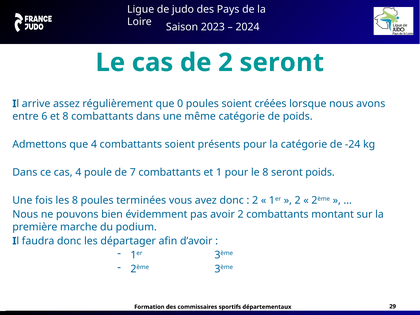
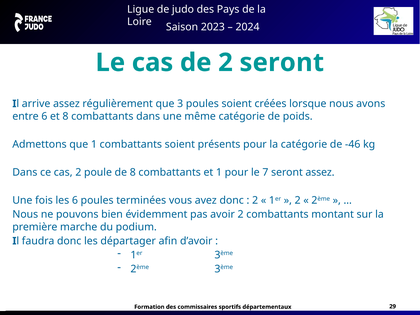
0: 0 -> 3 (180, 104)
que 4: 4 -> 1 (94, 144)
-24: -24 -> -46 (353, 144)
cas 4: 4 -> 2 (78, 172)
de 7: 7 -> 8 (133, 172)
le 8: 8 -> 7 (265, 172)
seront poids: poids -> assez (320, 172)
les 8: 8 -> 6 (75, 200)
